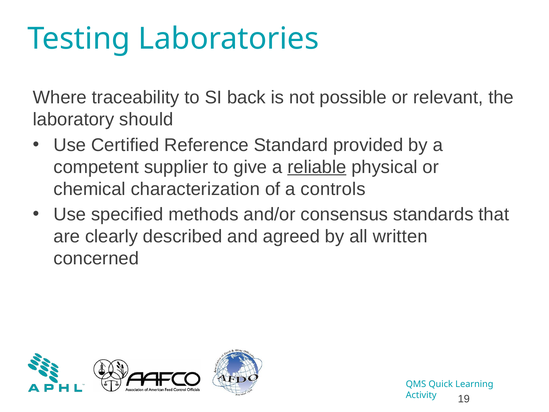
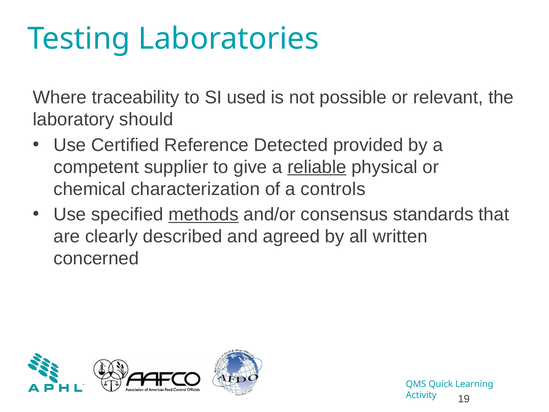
back: back -> used (246, 97)
Standard: Standard -> Detected (291, 145)
methods underline: none -> present (204, 214)
